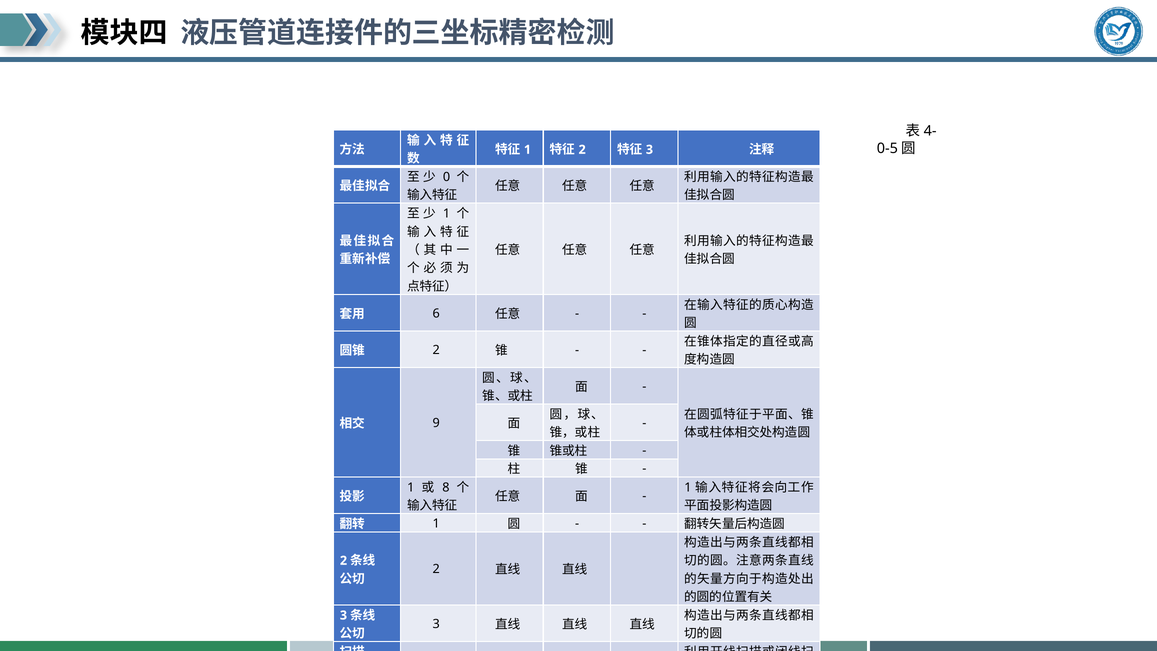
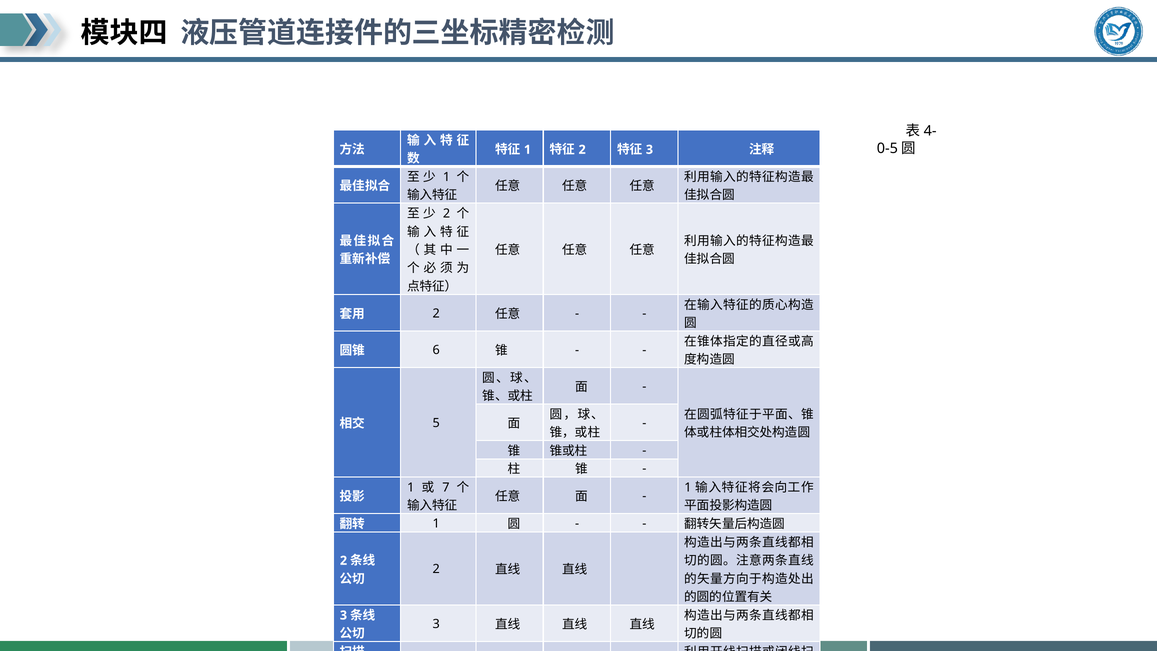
0: 0 -> 1 (447, 177)
1: 1 -> 2 (447, 214)
6: 6 -> 2 (436, 313)
2: 2 -> 6 (436, 350)
9: 9 -> 5 (436, 423)
8: 8 -> 7 (446, 487)
